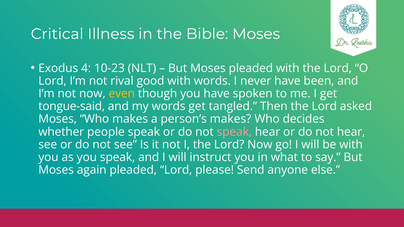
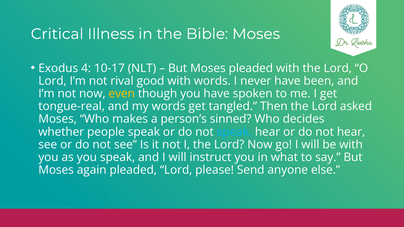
10-23: 10-23 -> 10-17 (109, 68)
tongue-said: tongue-said -> tongue-real (72, 106)
person’s makes: makes -> sinned (231, 119)
speak colour: pink -> light blue (234, 132)
